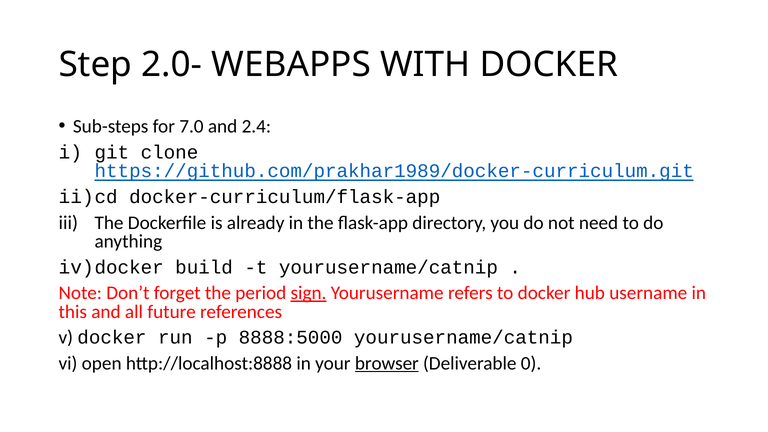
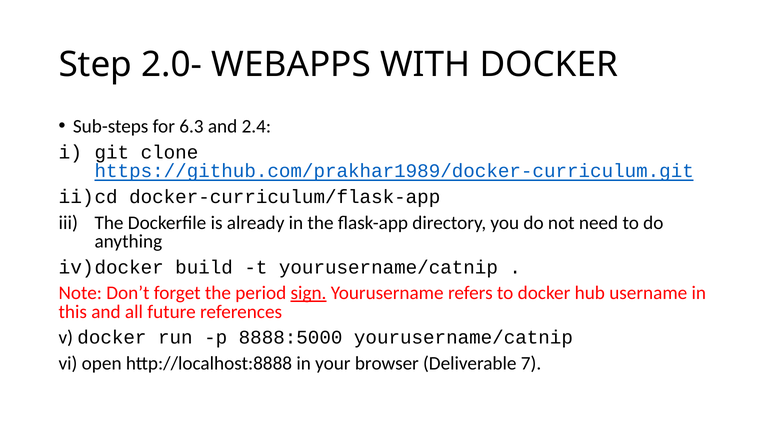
7.0: 7.0 -> 6.3 (191, 126)
browser underline: present -> none (387, 363)
0: 0 -> 7 (531, 363)
